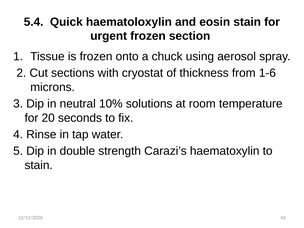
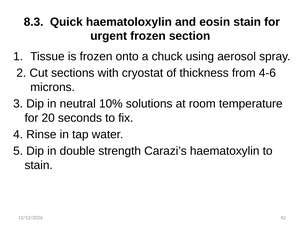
5.4: 5.4 -> 8.3 (34, 22)
1-6: 1-6 -> 4-6 (267, 73)
